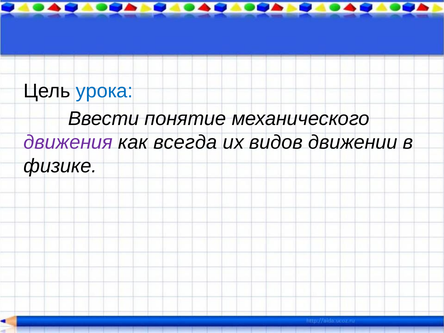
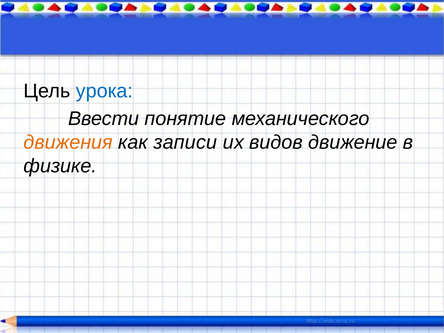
движения colour: purple -> orange (68, 142)
всегда: всегда -> записи (185, 142)
движении: движении -> движение (353, 142)
